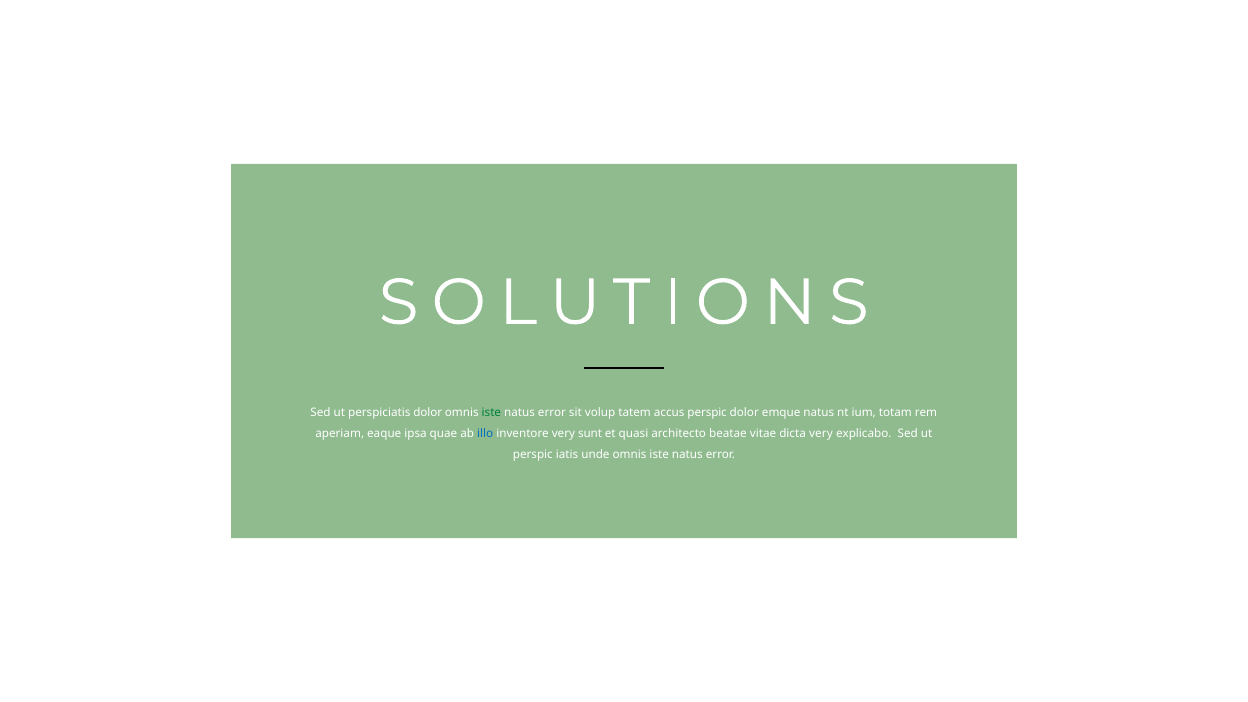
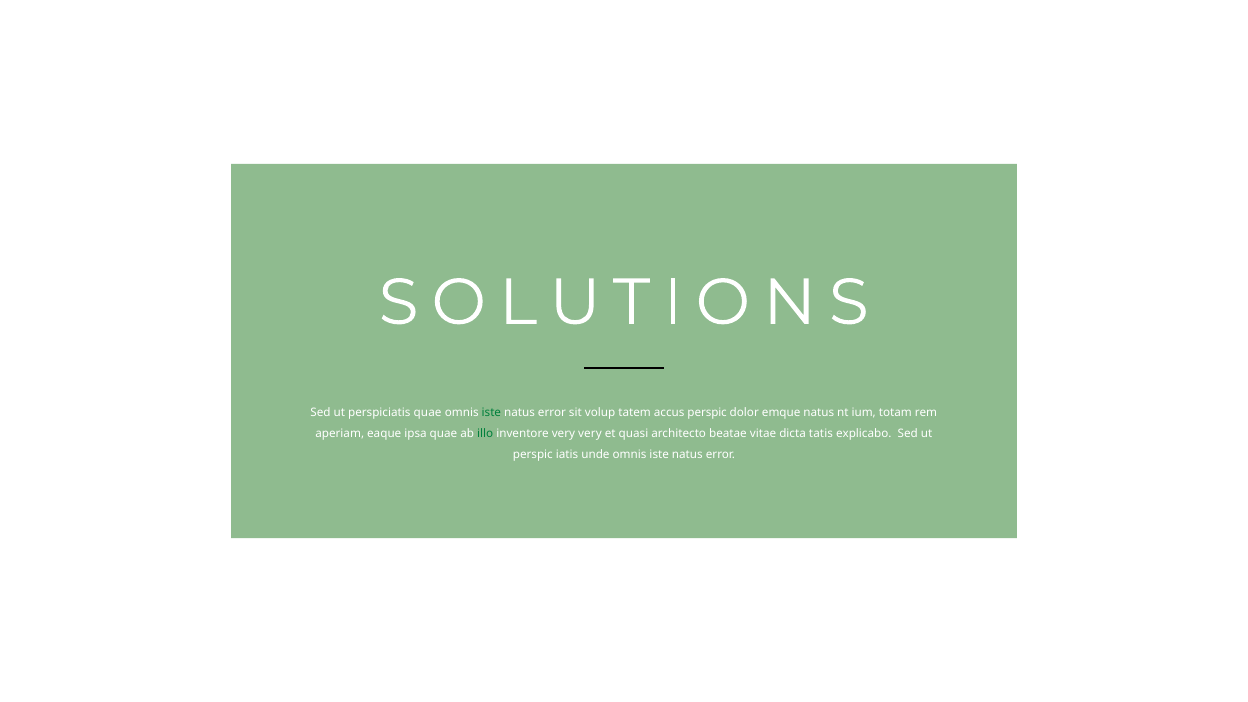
perspiciatis dolor: dolor -> quae (428, 413)
illo colour: blue -> green (485, 434)
very sunt: sunt -> very (590, 434)
dicta very: very -> tatis (821, 434)
